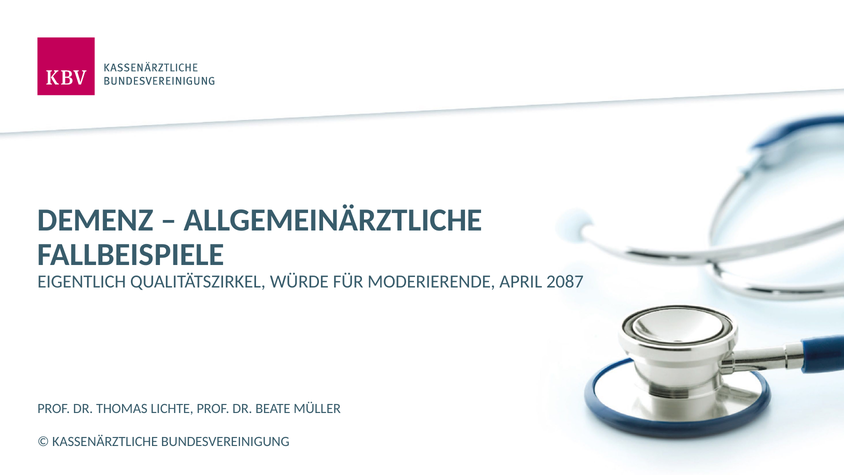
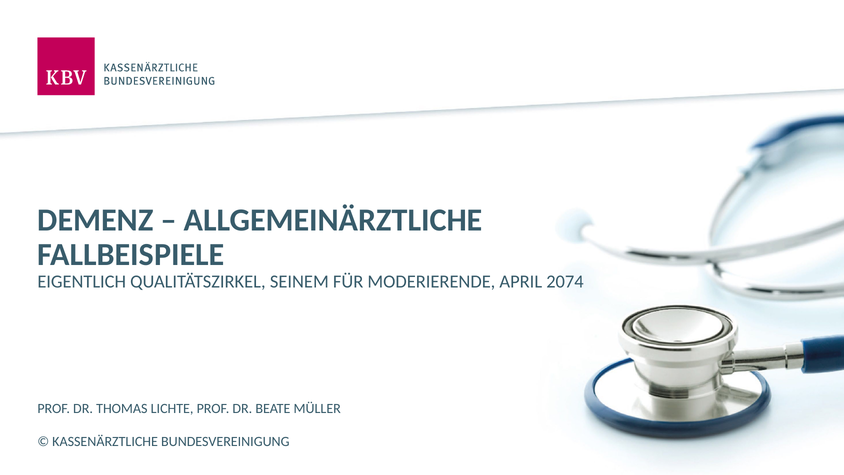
WÜRDE: WÜRDE -> SEINEM (299, 281)
2087: 2087 -> 2074 (565, 281)
